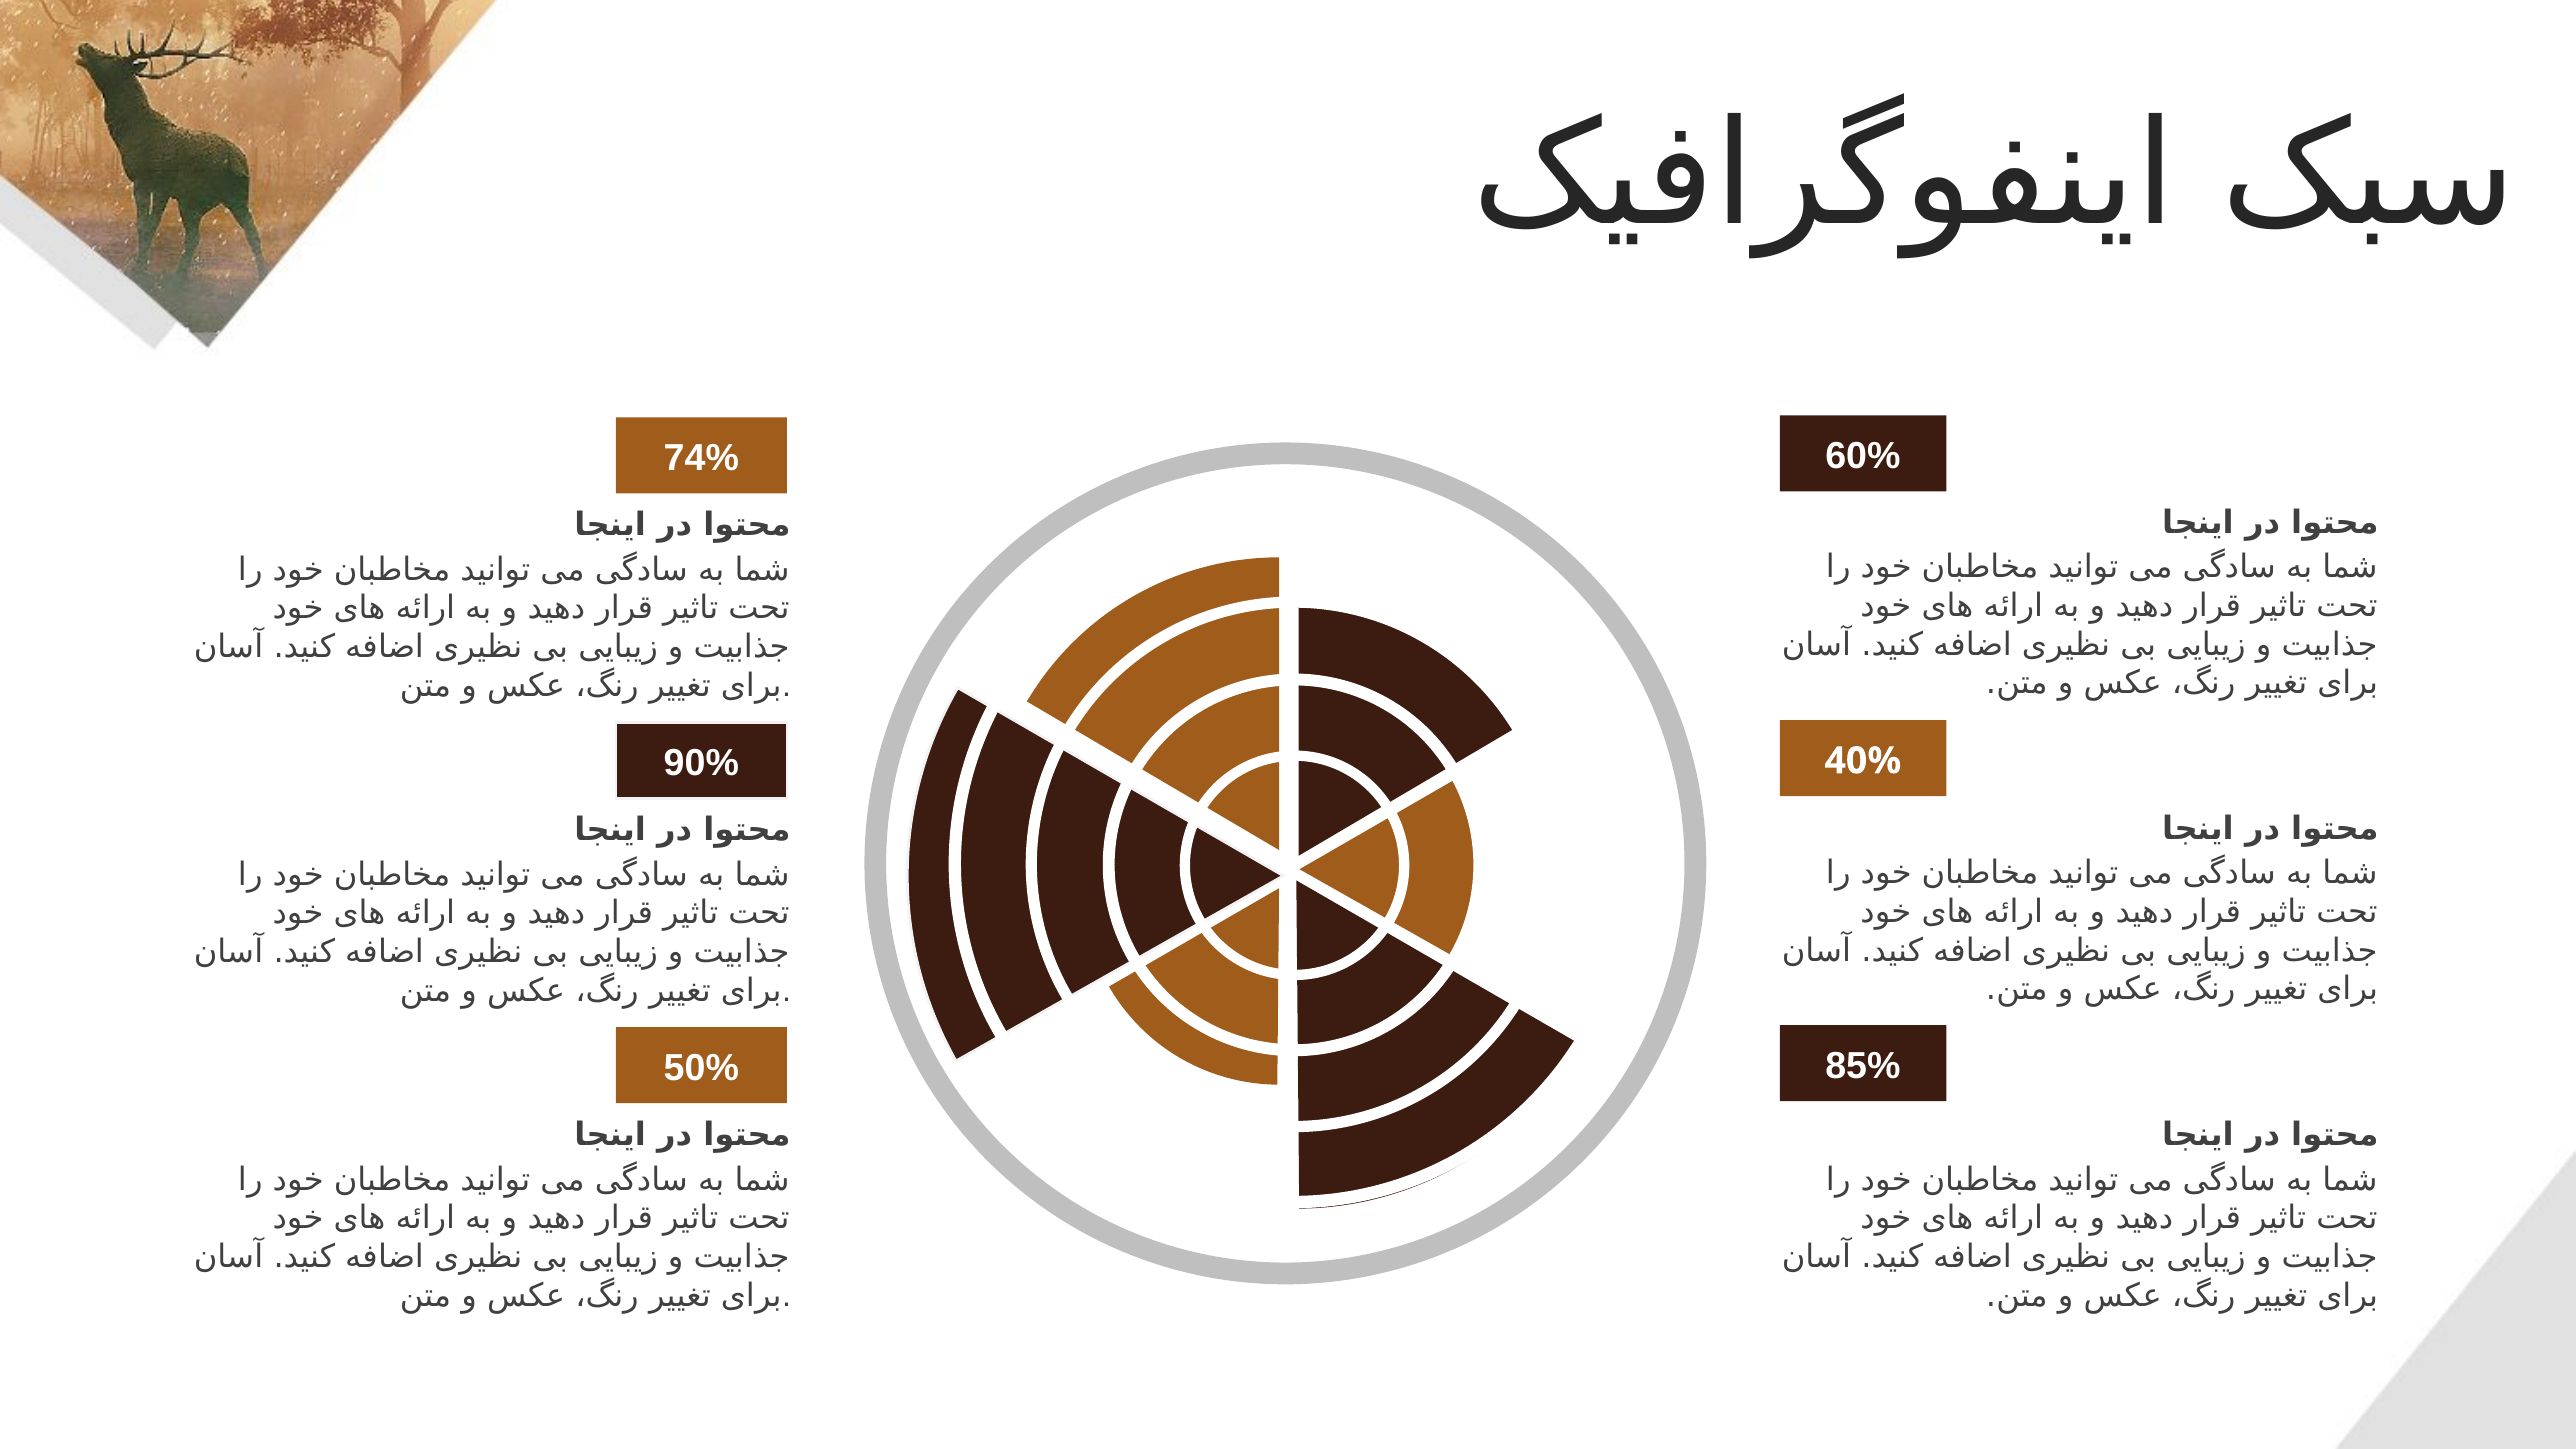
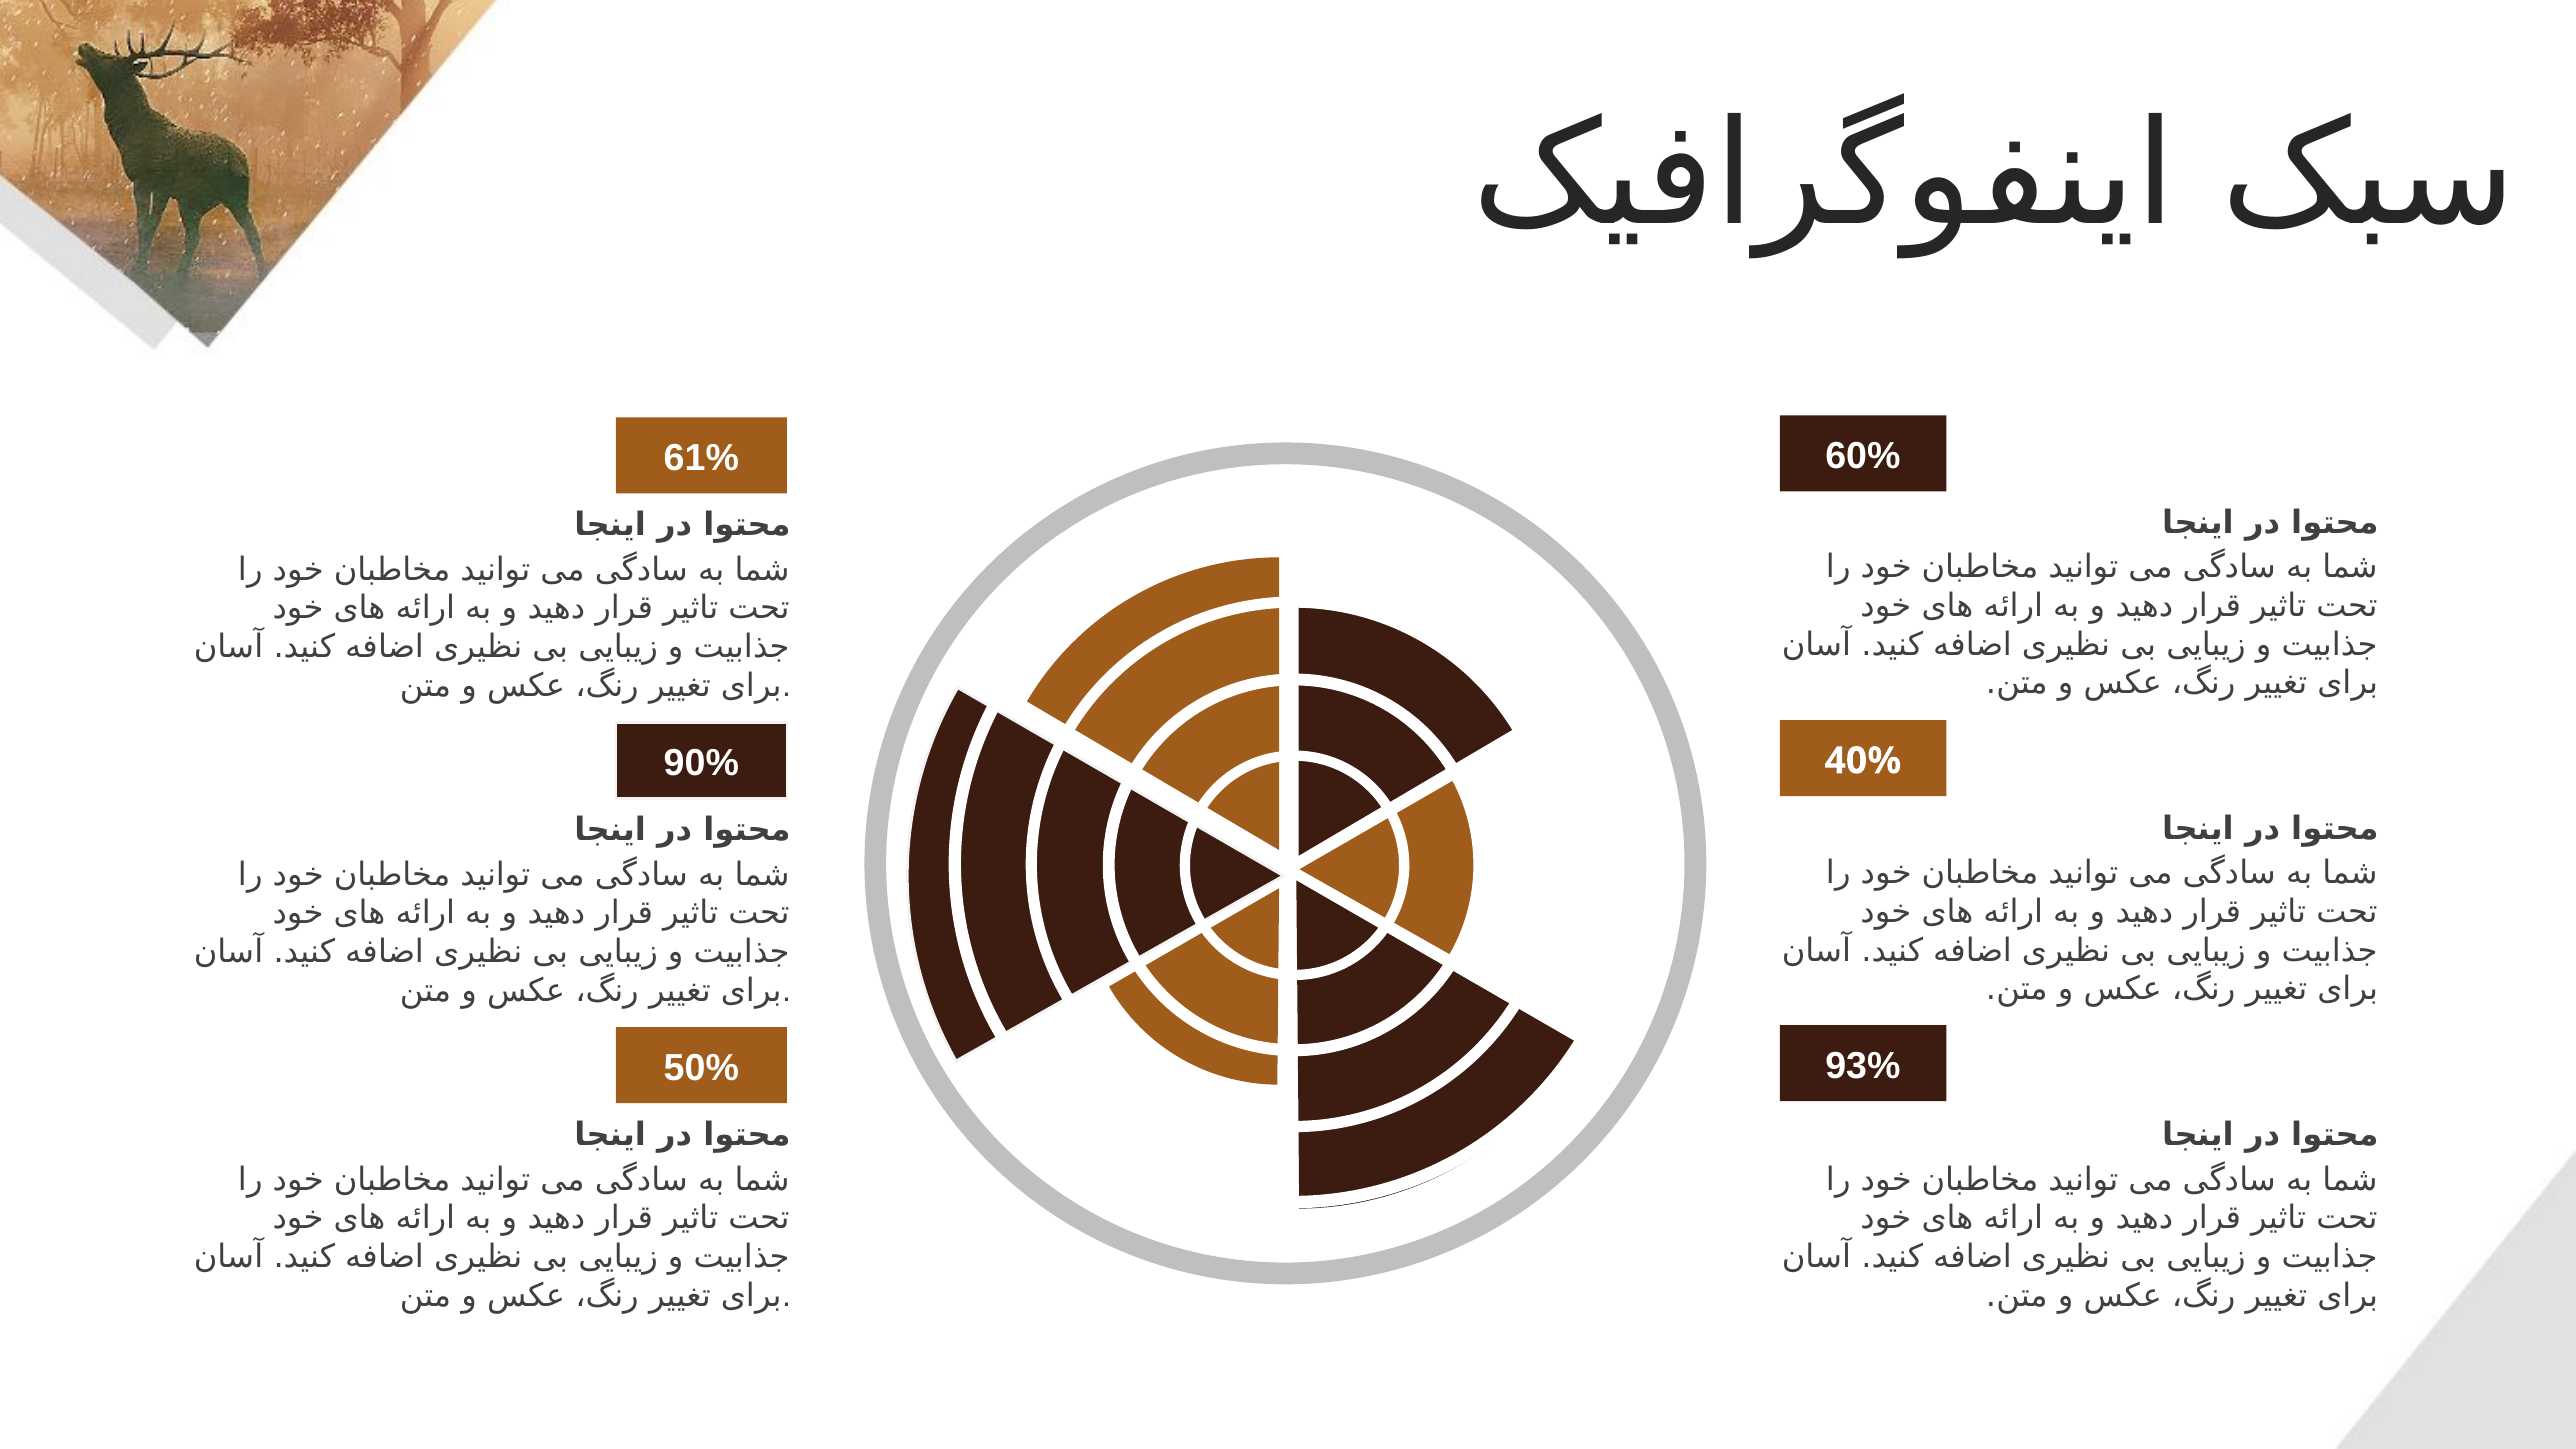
74%: 74% -> 61% (701, 458)
85%: 85% -> 93% (1863, 1066)
